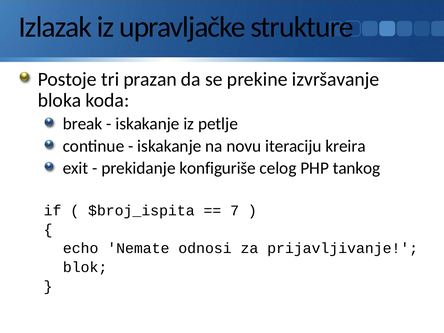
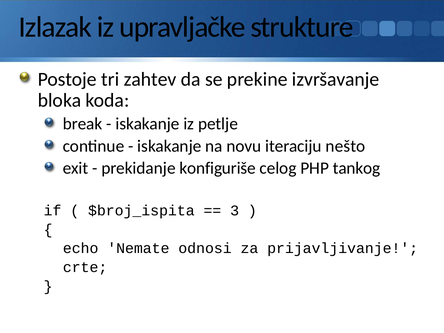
prazan: prazan -> zahtev (150, 79)
kreira: kreira -> nešto (345, 146)
7: 7 -> 3 (235, 211)
blok: blok -> crte (85, 267)
